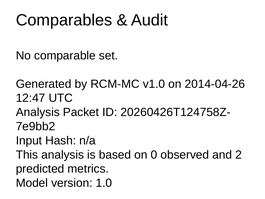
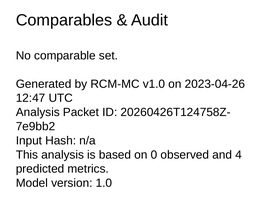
2014-04-26: 2014-04-26 -> 2023-04-26 (215, 84)
2: 2 -> 4 (239, 155)
